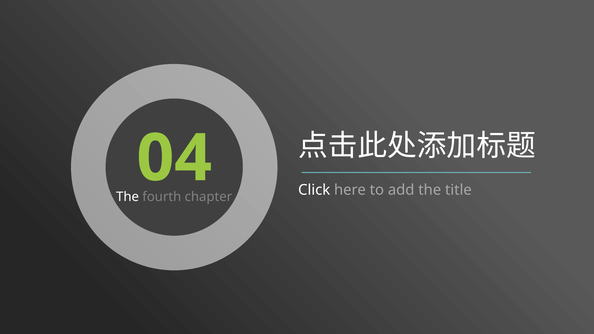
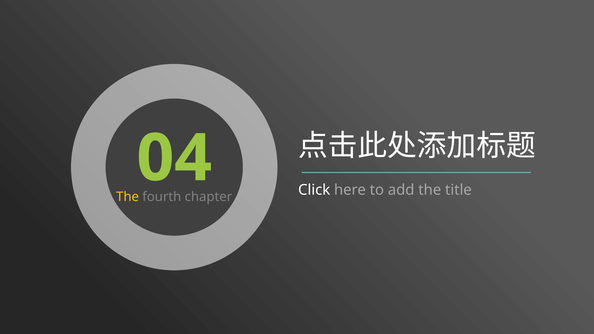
The colour: white -> yellow (128, 197)
